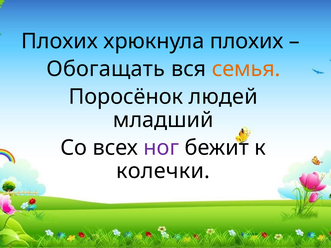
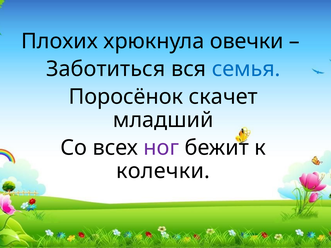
хрюкнула плохих: плохих -> овечки (247, 41)
Обогащать: Обогащать -> Заботиться (106, 69)
семья colour: orange -> blue (246, 69)
людей: людей -> скачет (223, 97)
